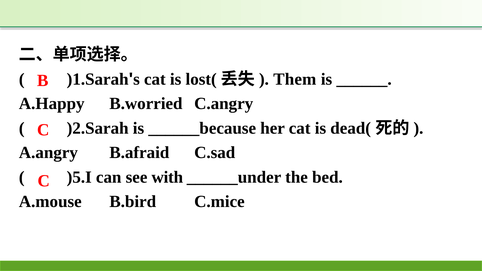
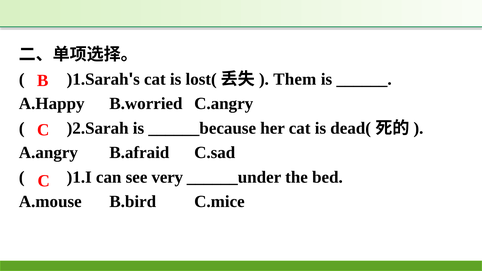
)5.I: )5.I -> )1.I (79, 177)
with: with -> very (167, 177)
